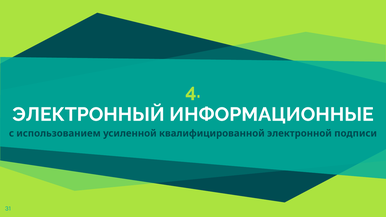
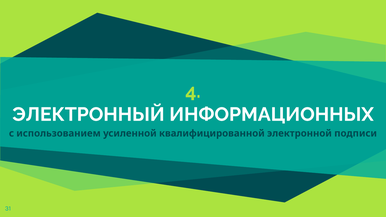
ИНФОРМАЦИОННЫЕ: ИНФОРМАЦИОННЫЕ -> ИНФОРМАЦИОННЫХ (272, 115)
